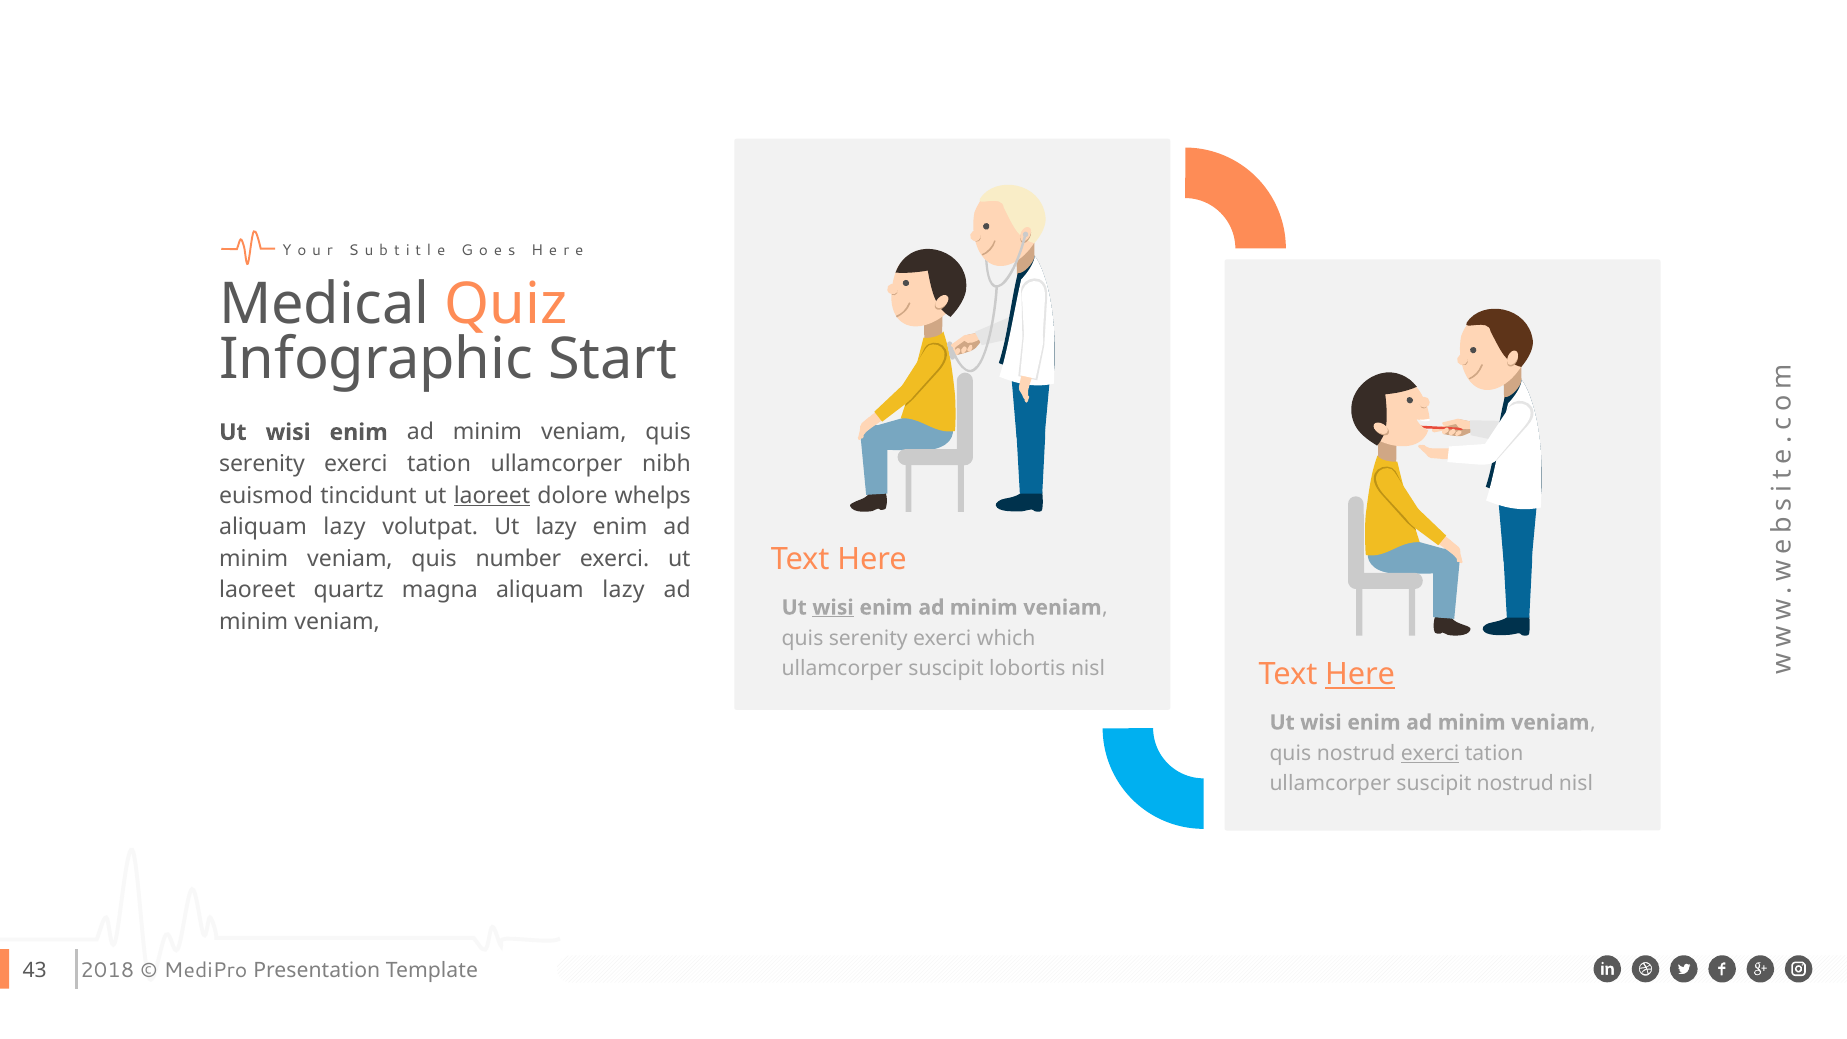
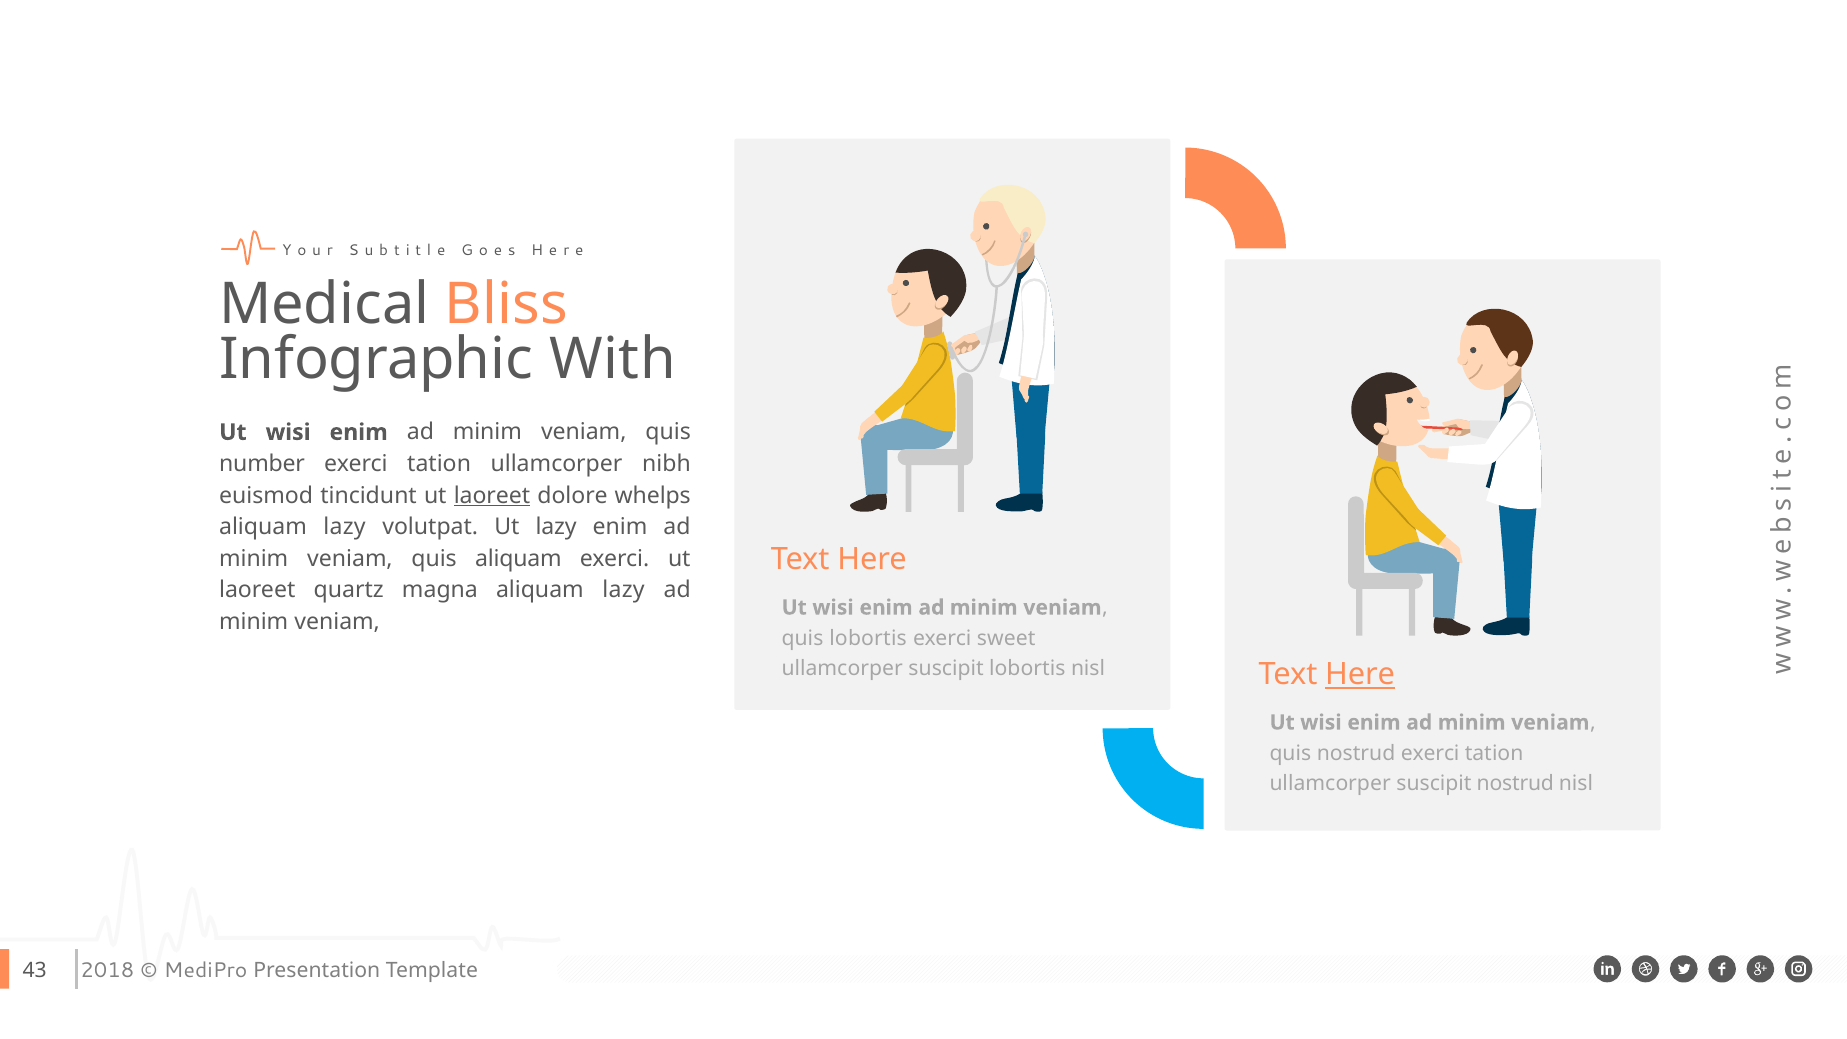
Quiz: Quiz -> Bliss (506, 304)
Start: Start -> With (613, 360)
serenity: serenity -> number (262, 464)
quis number: number -> aliquam (518, 559)
wisi underline: present -> none (833, 608)
serenity: serenity -> lobortis (868, 638)
which: which -> sweet (1006, 638)
exerci underline: present -> none (1430, 753)
